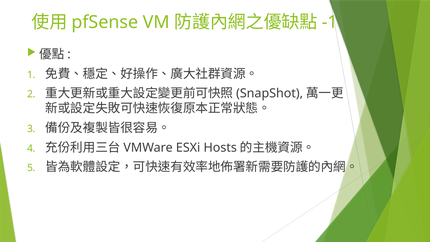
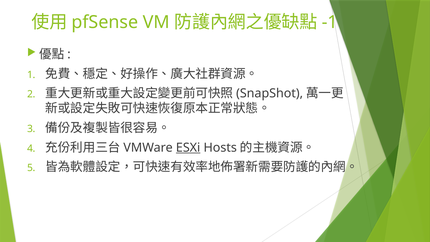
ESXi underline: none -> present (188, 148)
